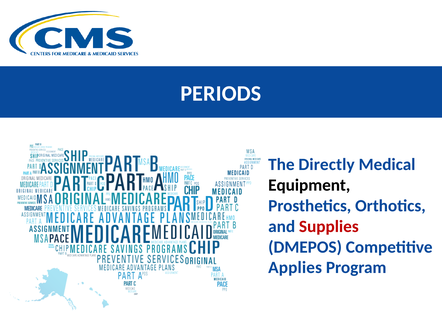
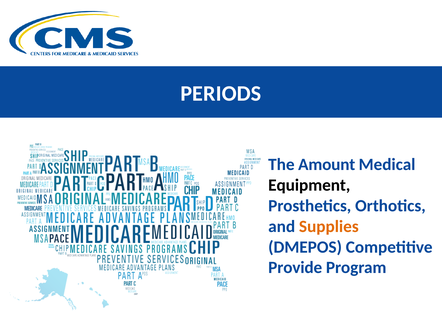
Directly: Directly -> Amount (327, 165)
Supplies colour: red -> orange (329, 227)
Applies: Applies -> Provide (295, 268)
